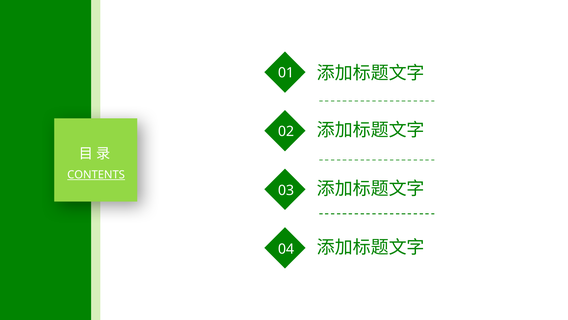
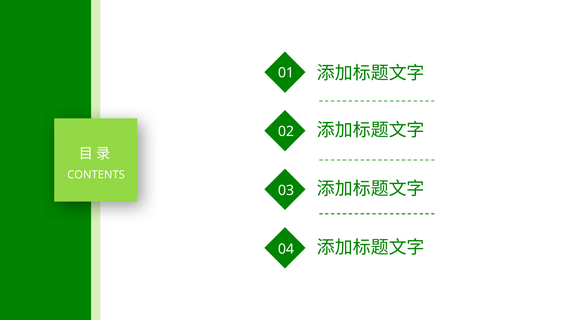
CONTENTS underline: present -> none (96, 175)
